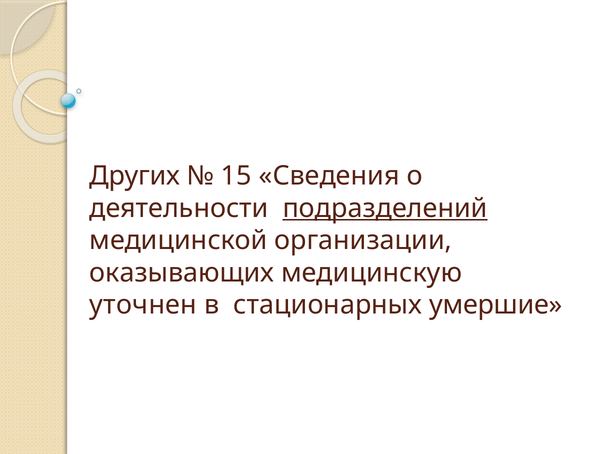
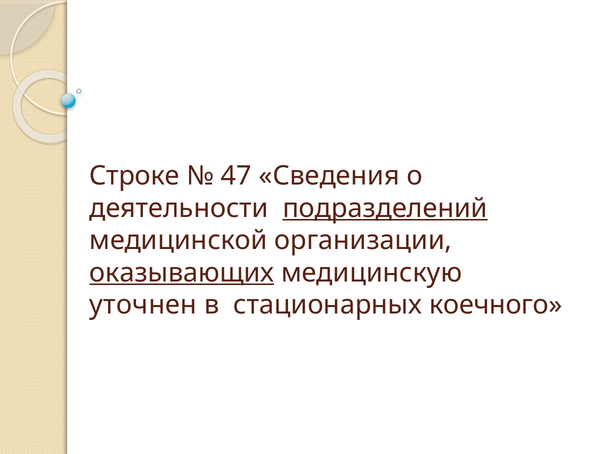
Других: Других -> Строке (135, 176)
15: 15 -> 47 (236, 176)
оказывающих underline: none -> present (182, 273)
умершие: умершие -> коечного (496, 305)
